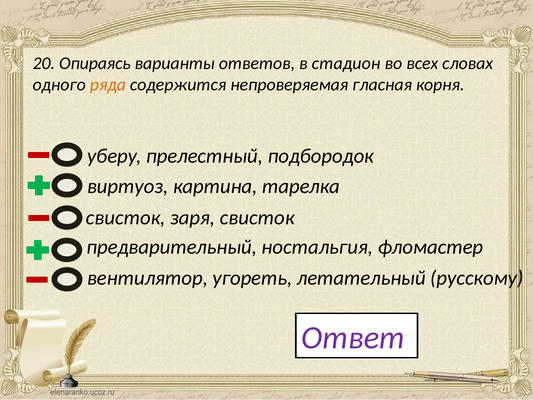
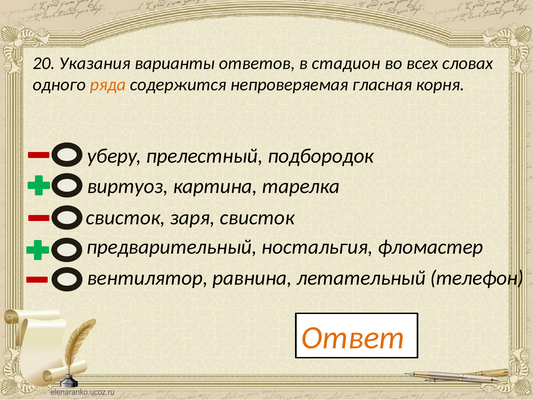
Опираясь: Опираясь -> Указания (95, 63)
угореть: угореть -> равнина (252, 278)
русскому: русскому -> телефон (477, 278)
Ответ colour: purple -> orange (353, 338)
